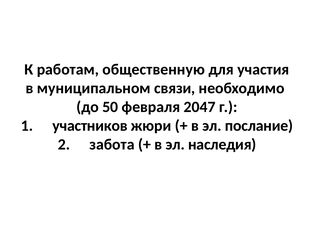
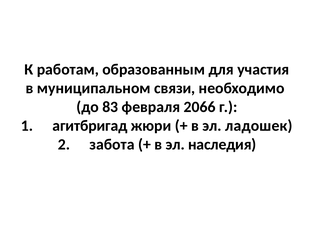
общественную: общественную -> образованным (154, 70)
50: 50 -> 83 (110, 107)
2047: 2047 -> 2066 (200, 107)
участников: участников -> агитбригад (90, 126)
послание: послание -> ладошек (259, 126)
